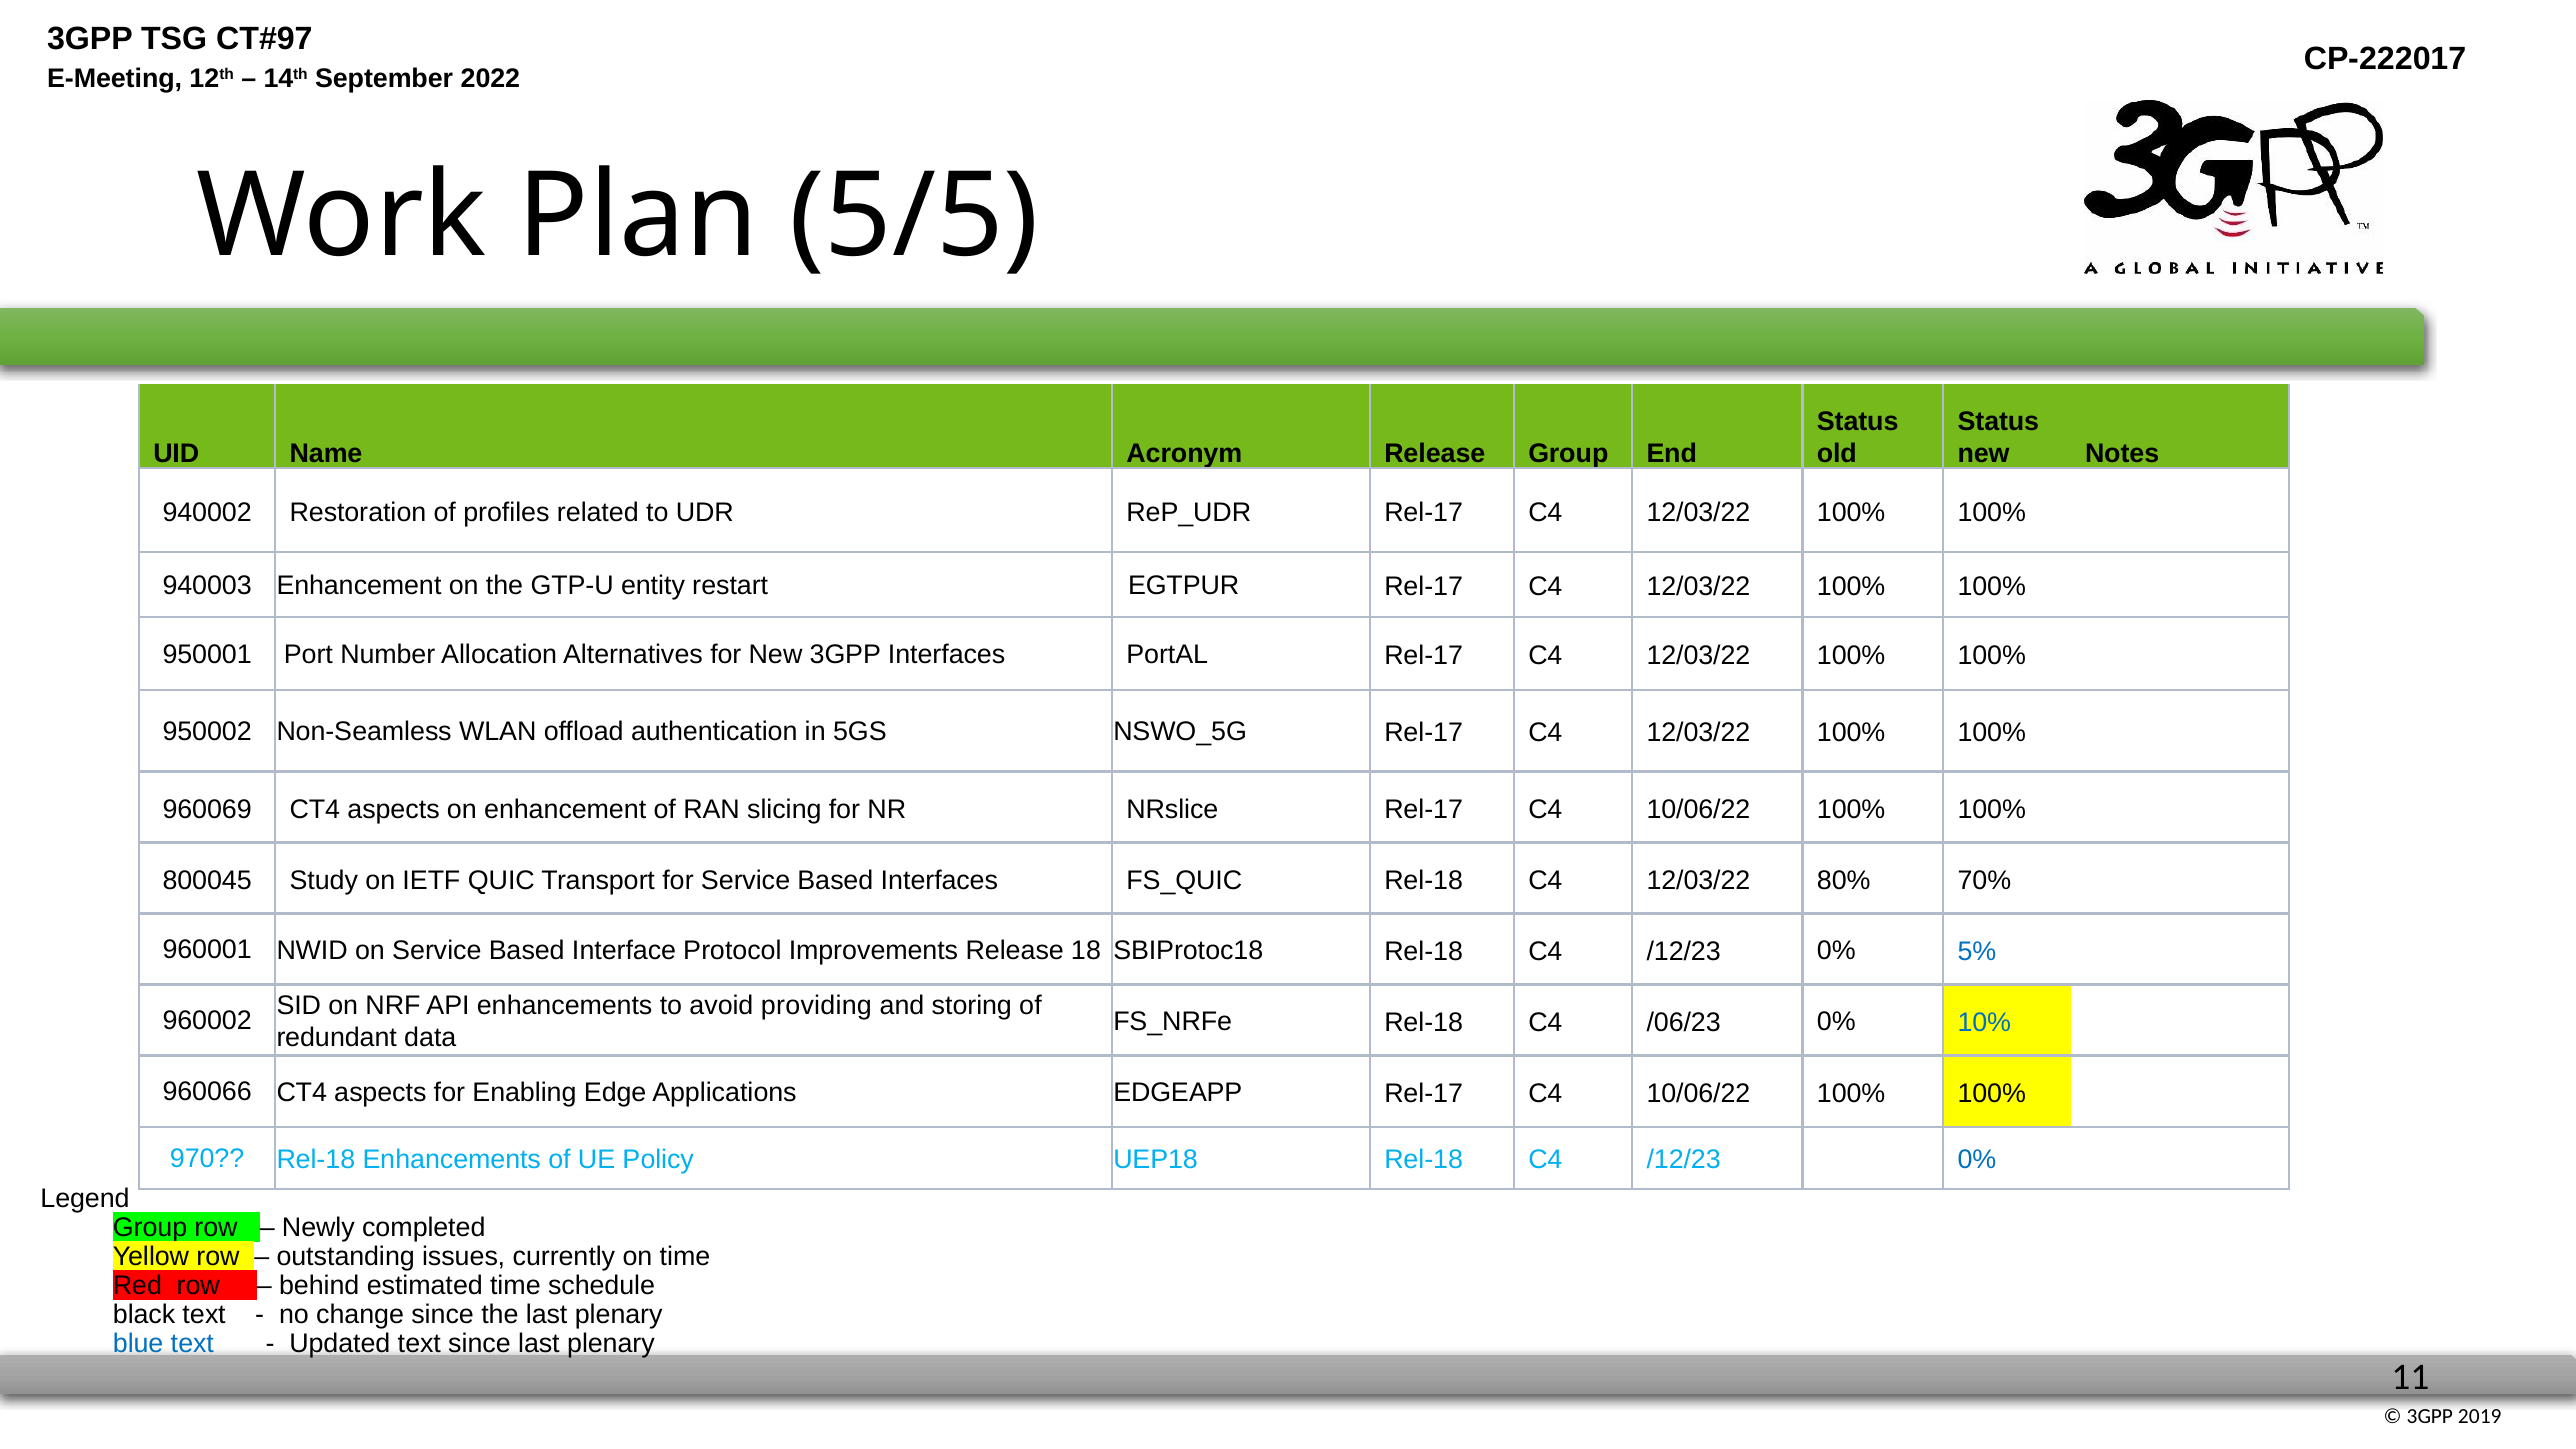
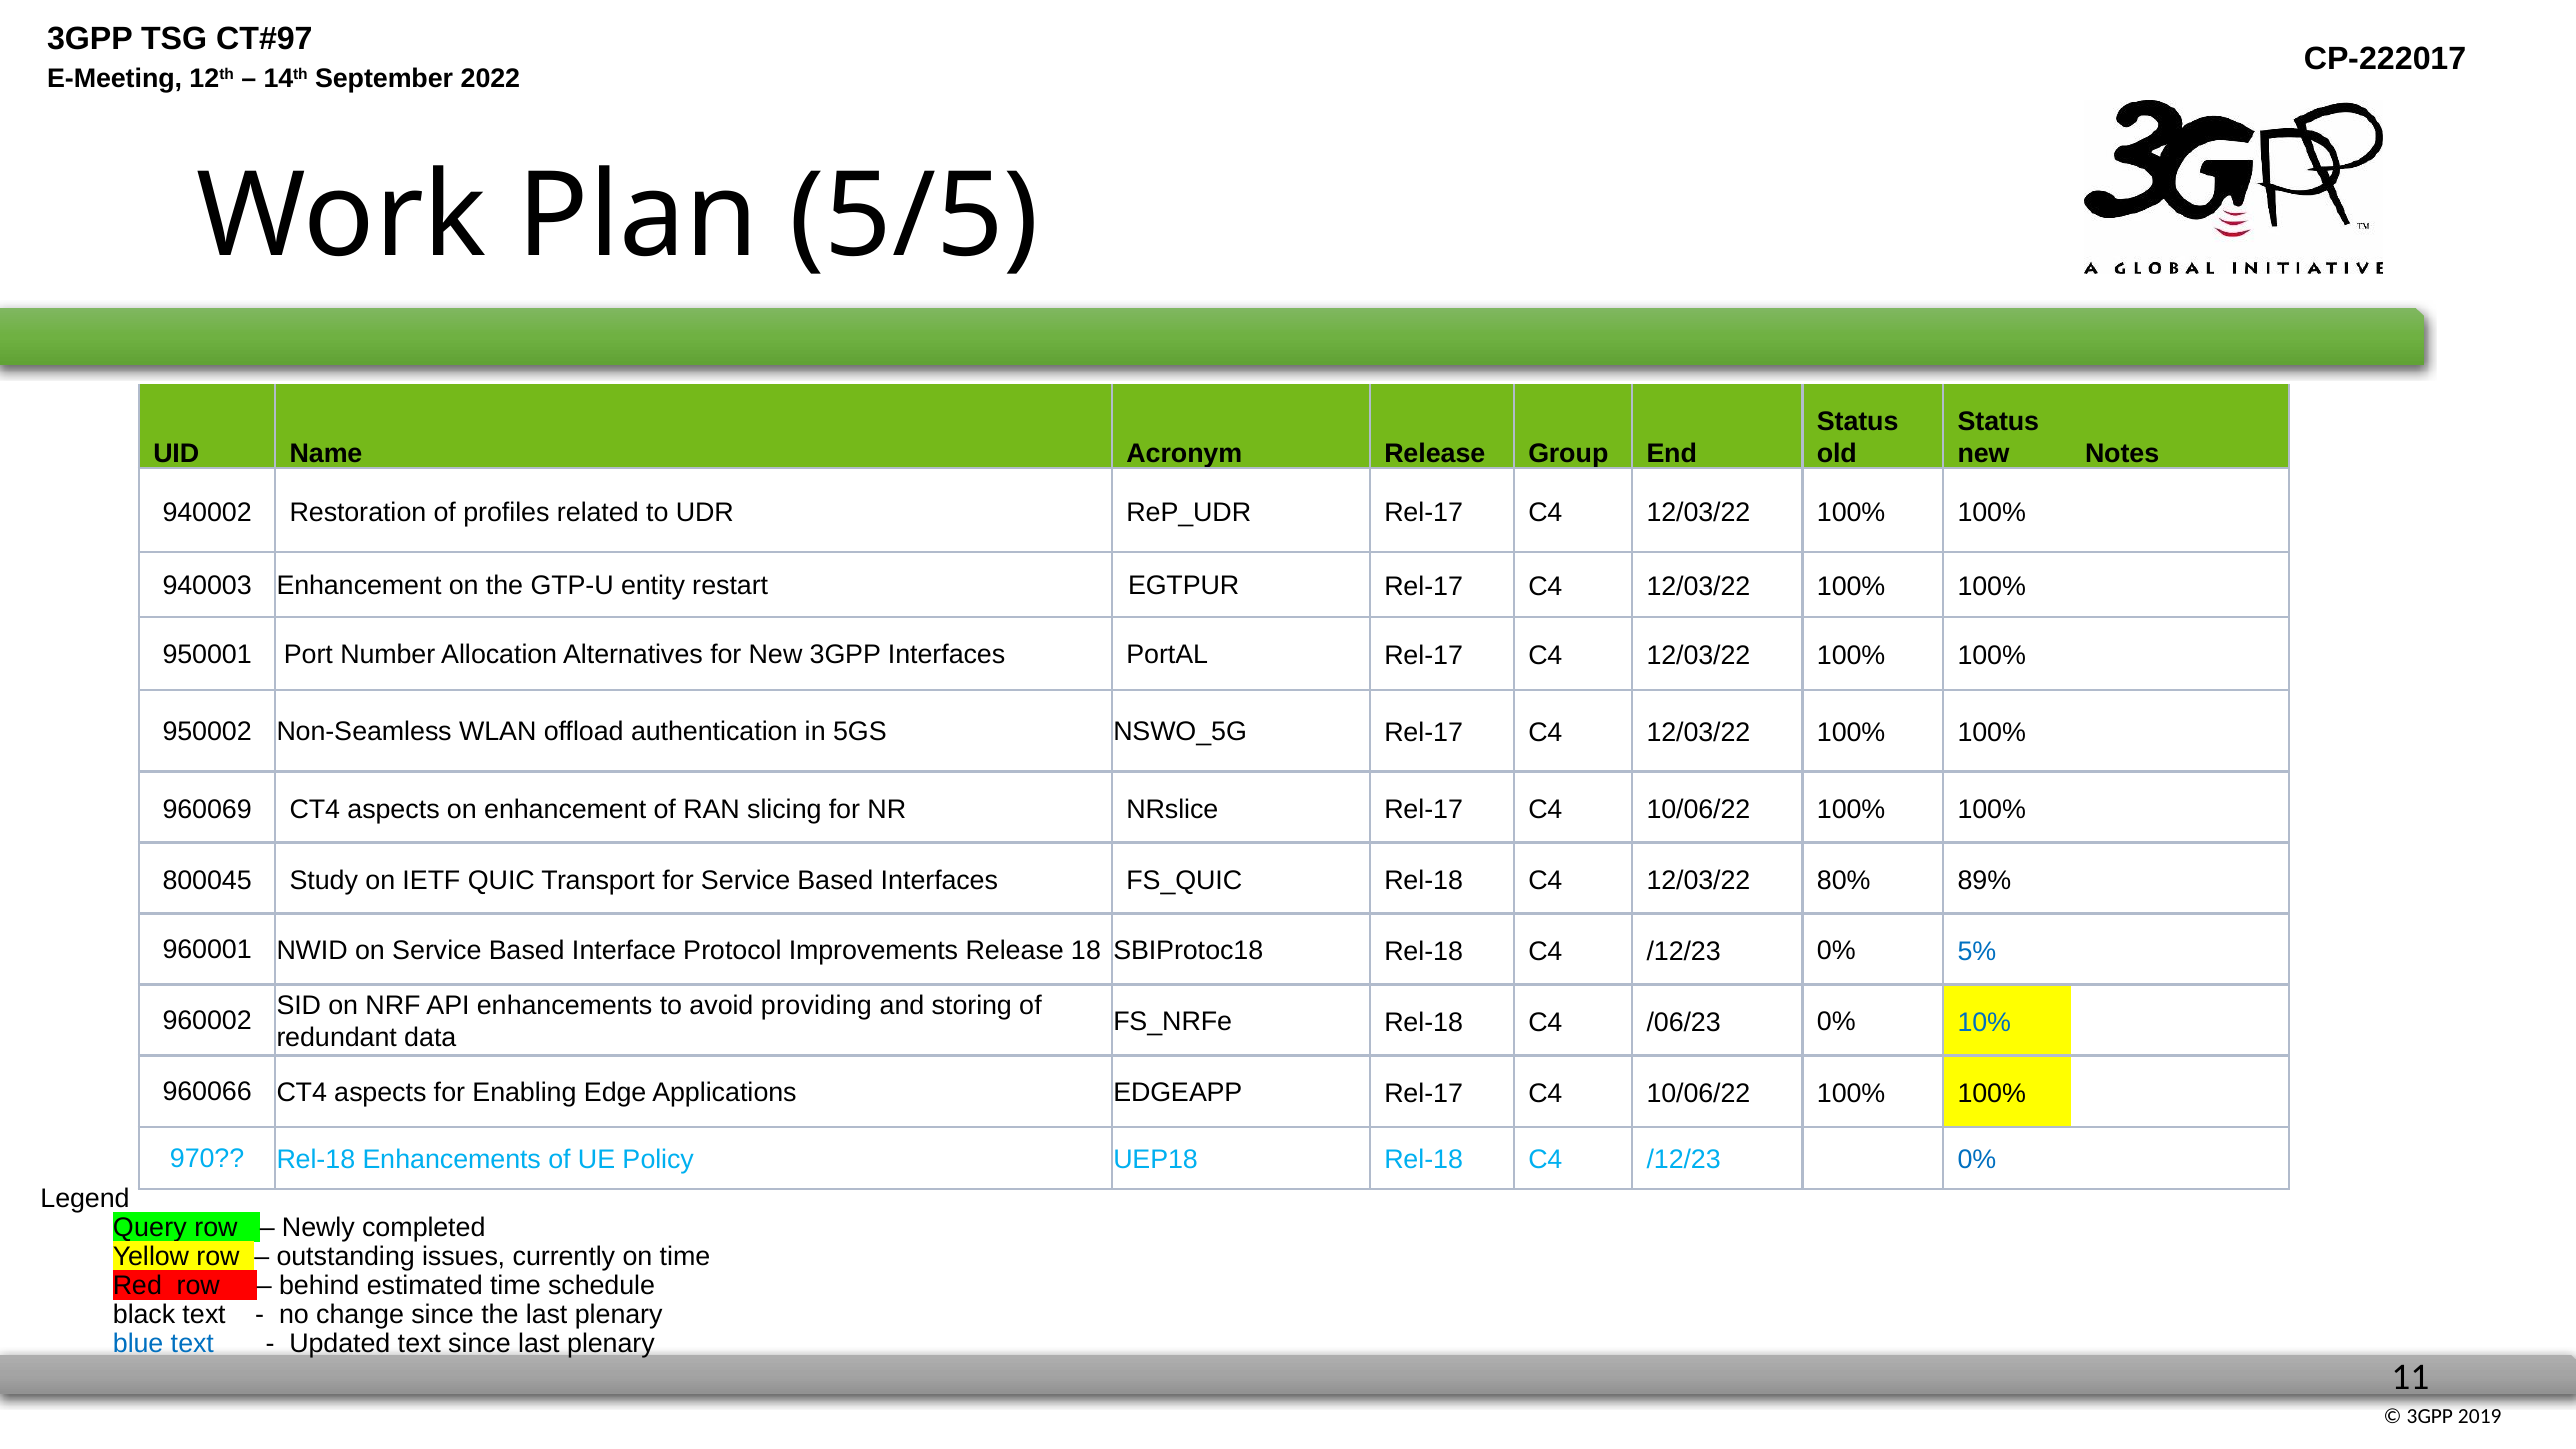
70%: 70% -> 89% (1984, 880)
Group: Group -> Query (150, 1228)
